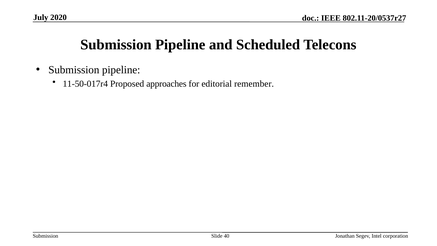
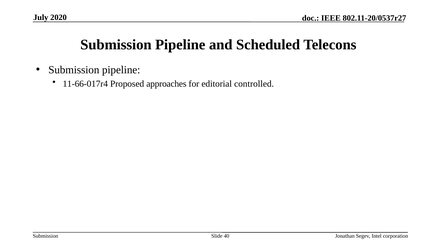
11-50-017r4: 11-50-017r4 -> 11-66-017r4 (85, 84)
remember: remember -> controlled (254, 84)
